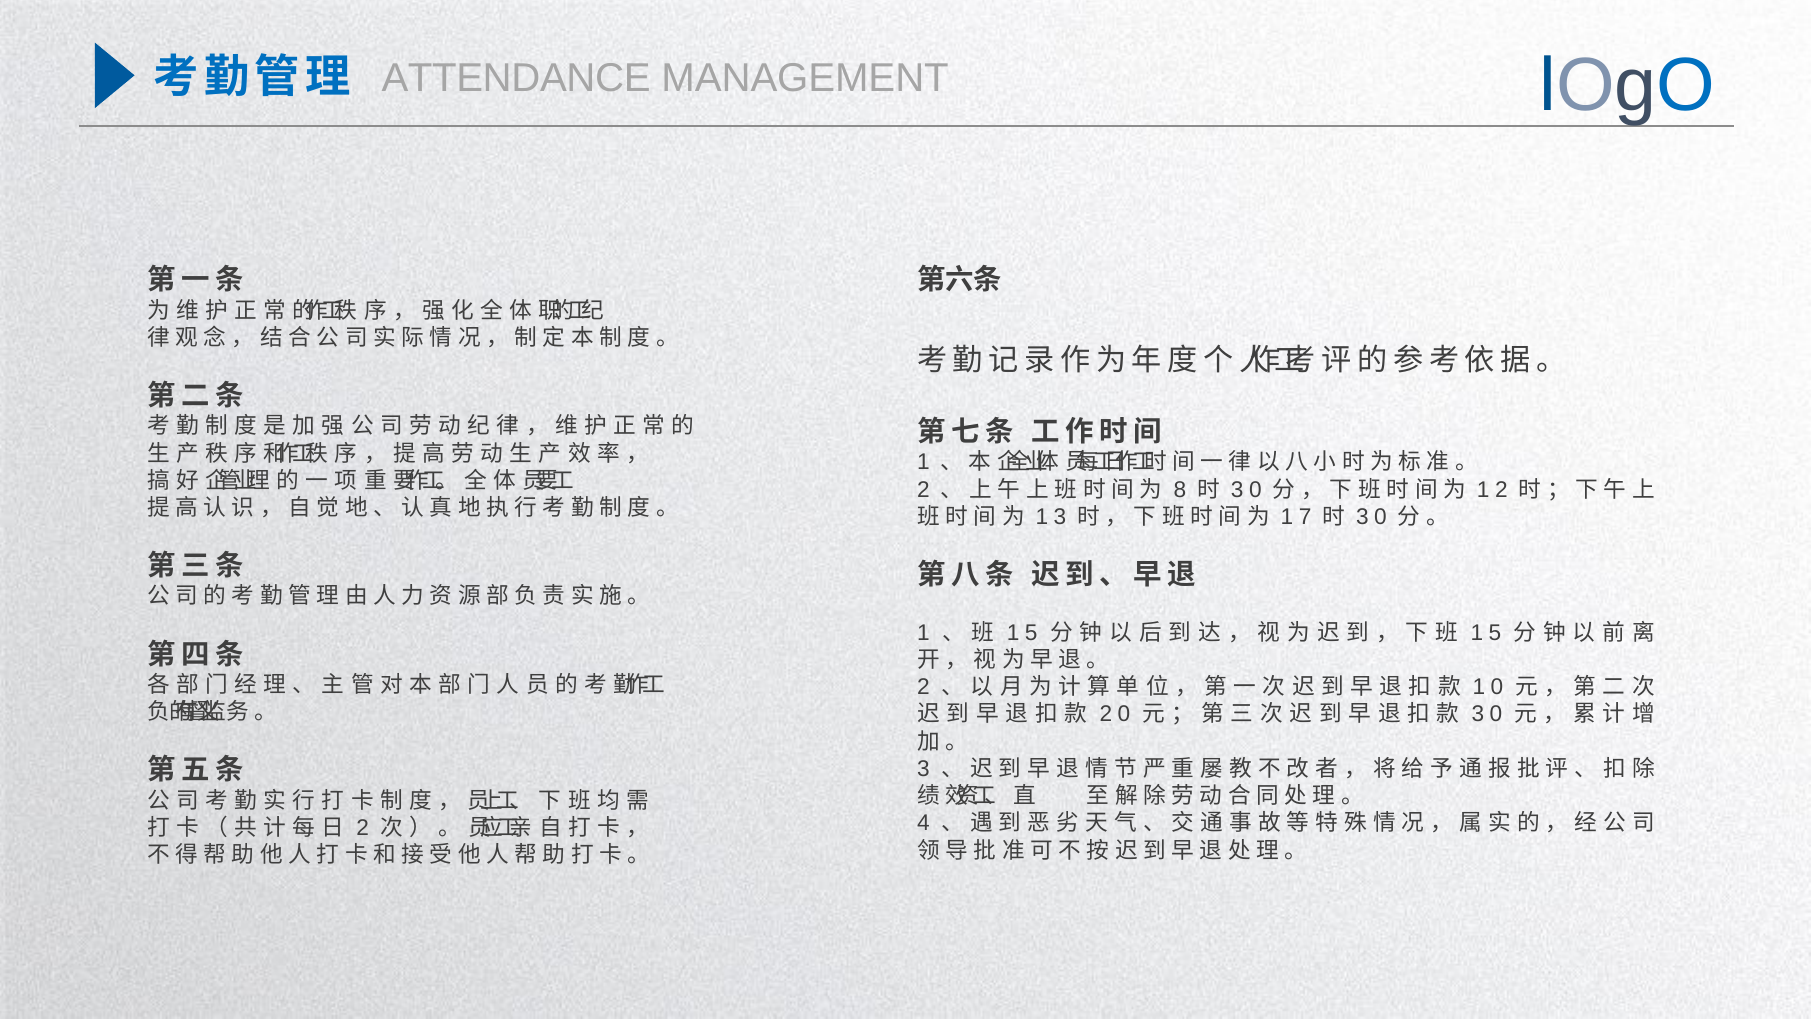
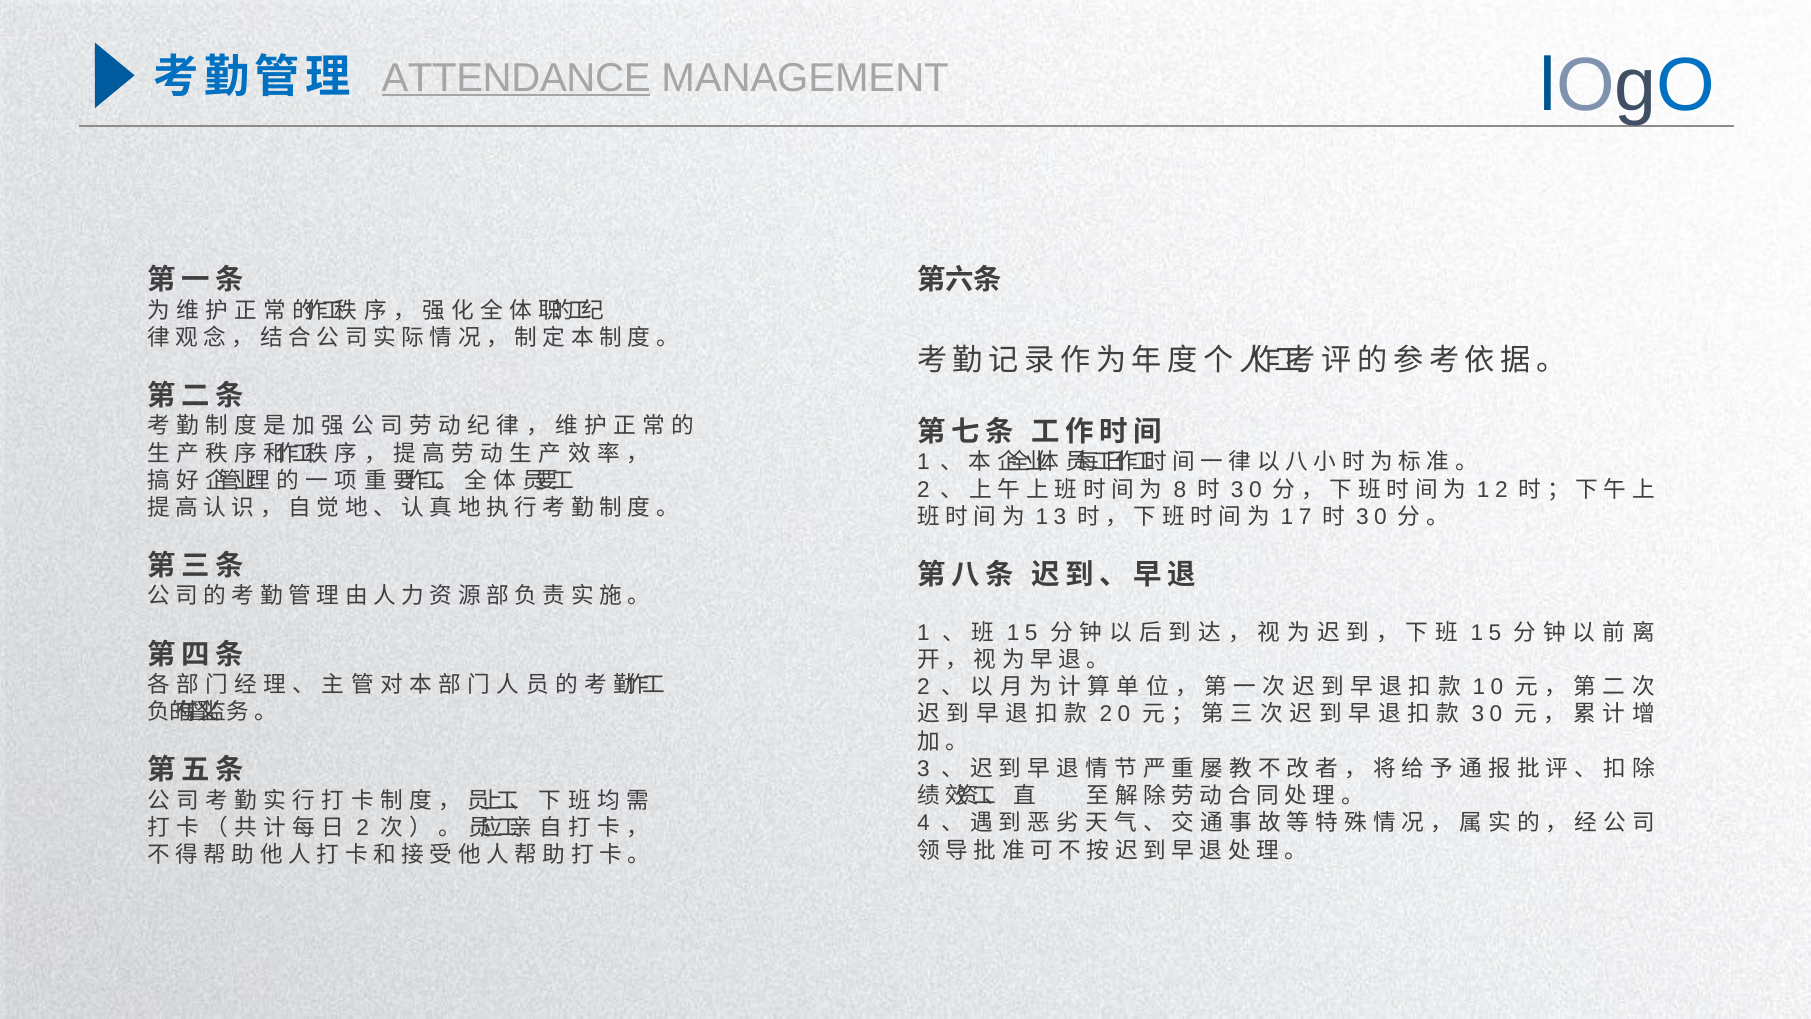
ATTENDANCE underline: none -> present (516, 78)
